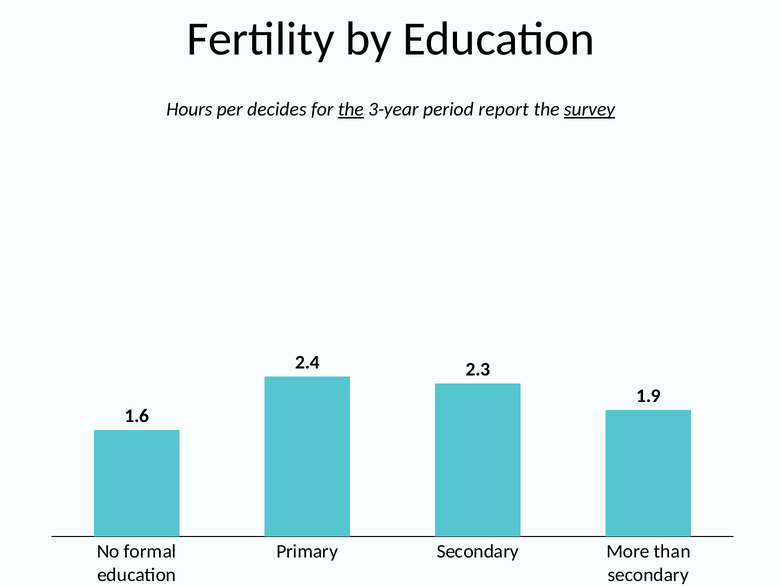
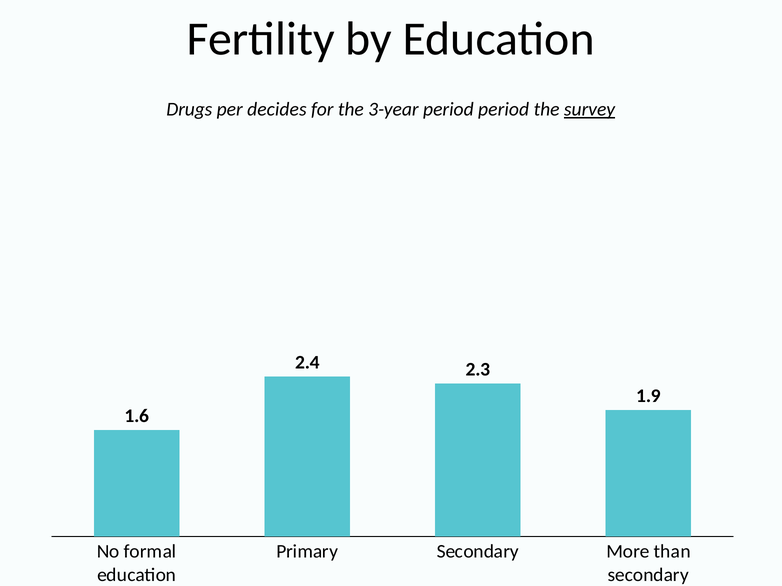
Hours: Hours -> Drugs (189, 109)
the underline: present -> none (351, 109)
period report: report -> period (504, 109)
